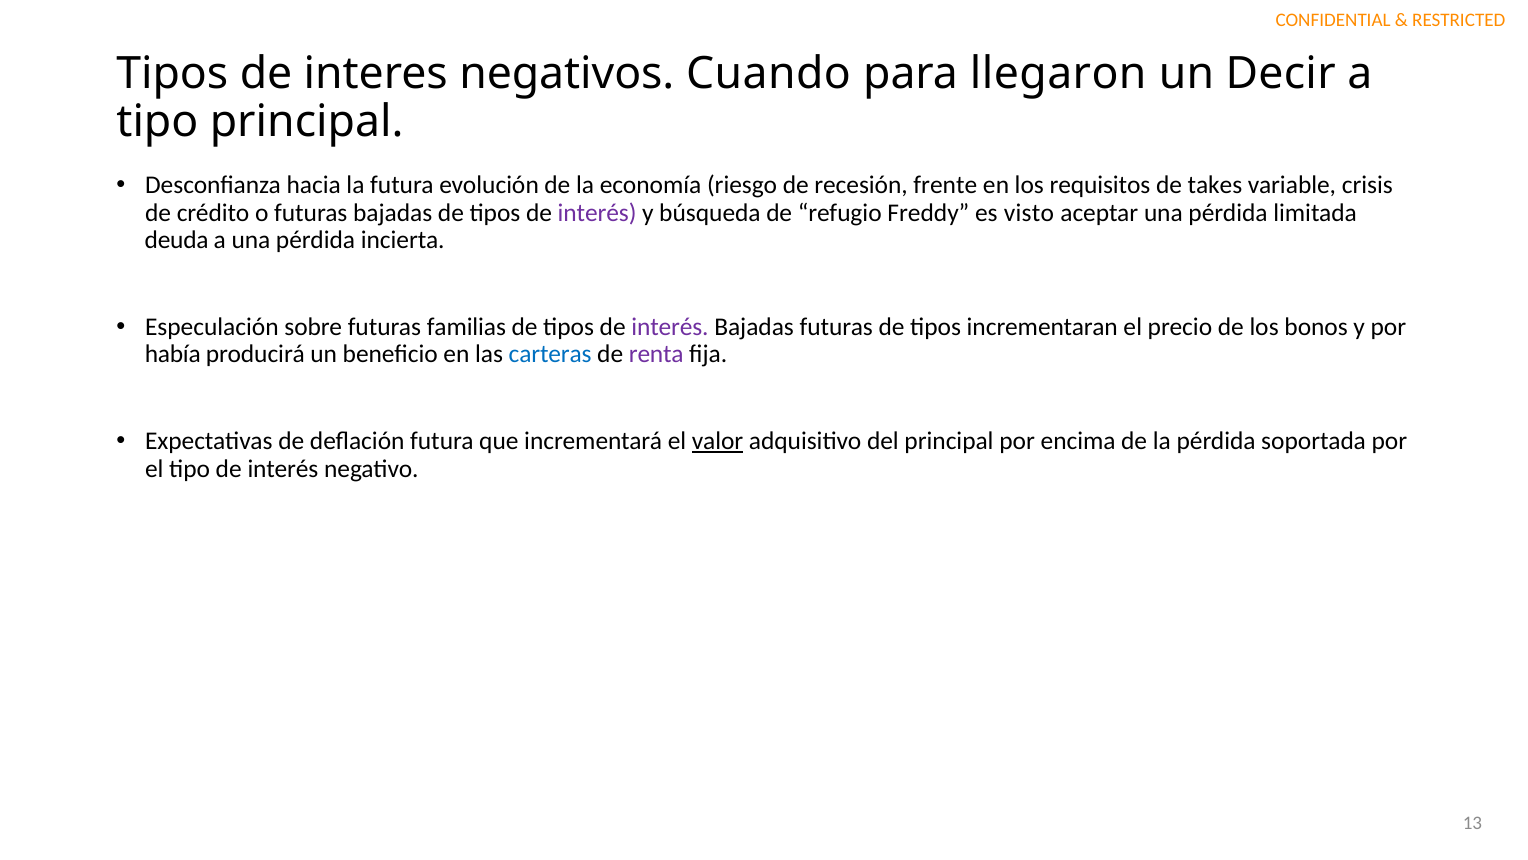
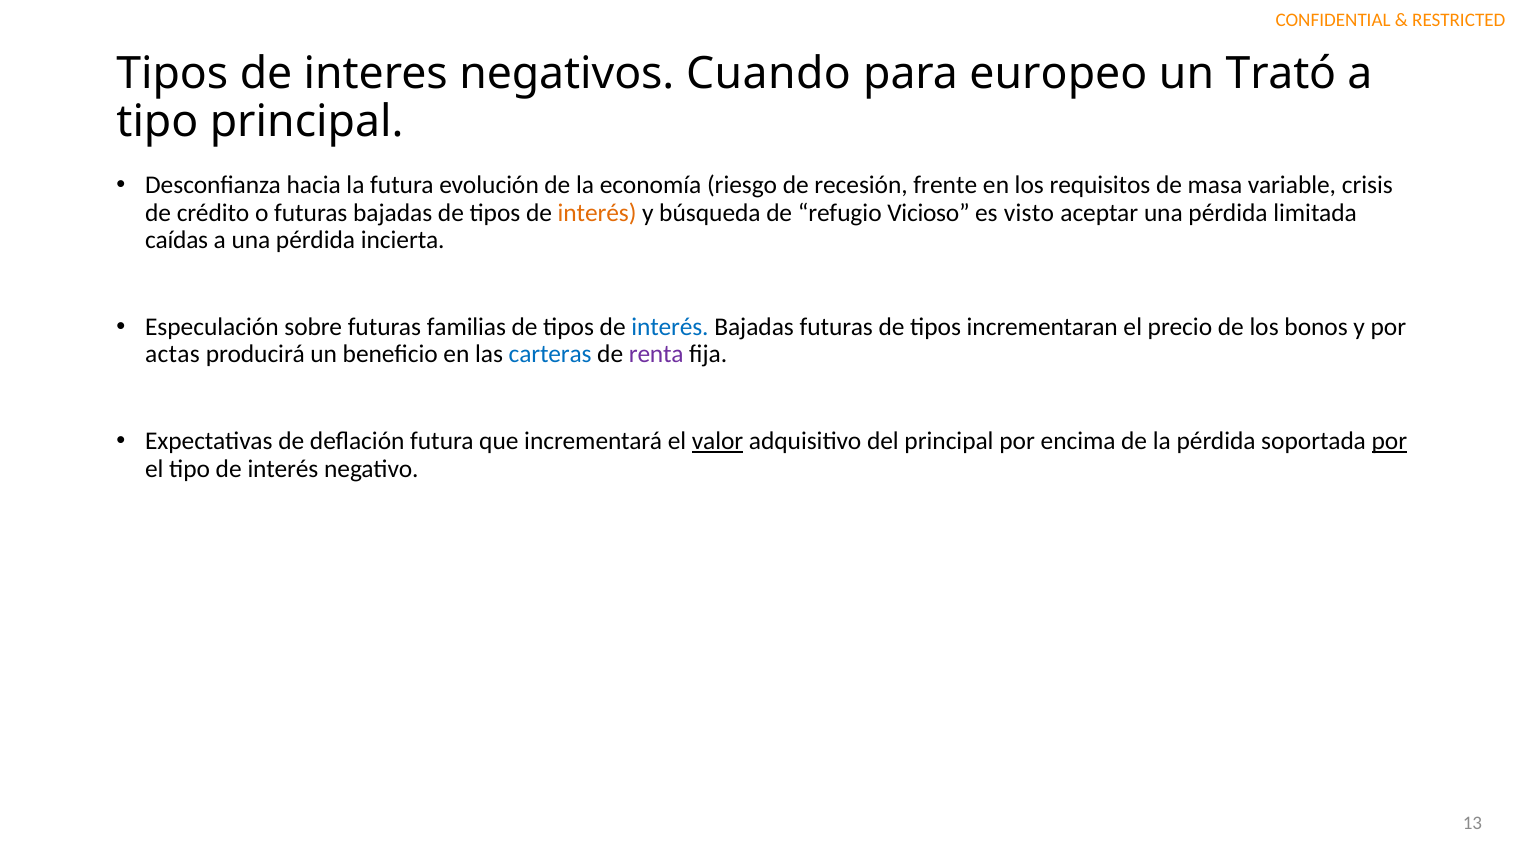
llegaron: llegaron -> europeo (1058, 74)
Decir: Decir -> Trató (1281, 74)
takes: takes -> masa (1215, 185)
interés colour: purple -> orange (597, 213)
Freddy: Freddy -> Vicioso (929, 213)
deuda: deuda -> caídas (177, 240)
interés colour: purple -> blue (670, 327)
había: había -> actas (172, 354)
por underline: none -> present (1389, 441)
